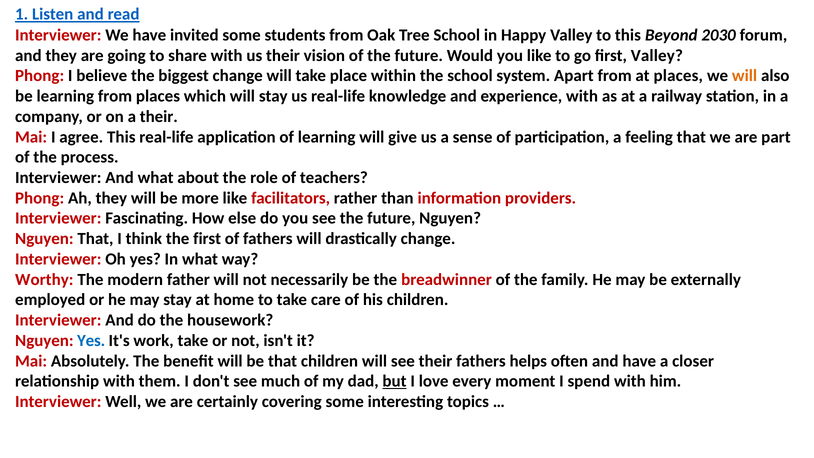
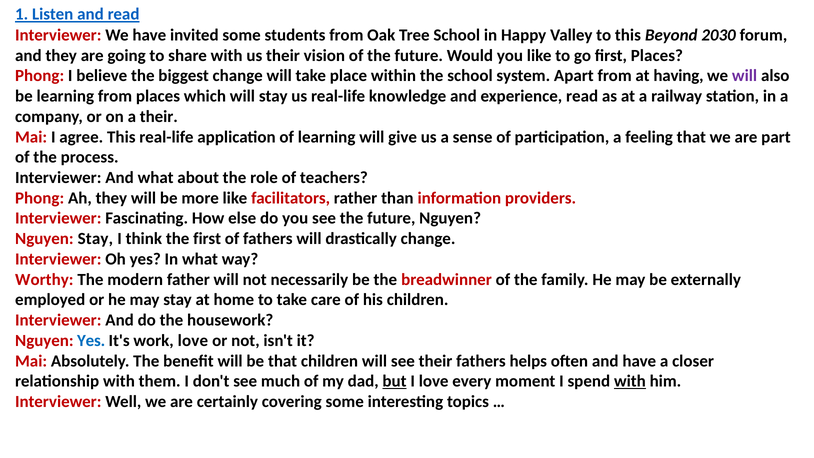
first Valley: Valley -> Places (657, 55)
at places: places -> having (678, 76)
will colour: orange -> purple (745, 76)
experience with: with -> read (582, 96)
Nguyen That: That -> Stay (95, 239)
work take: take -> love (193, 340)
with underline: none -> present (630, 381)
